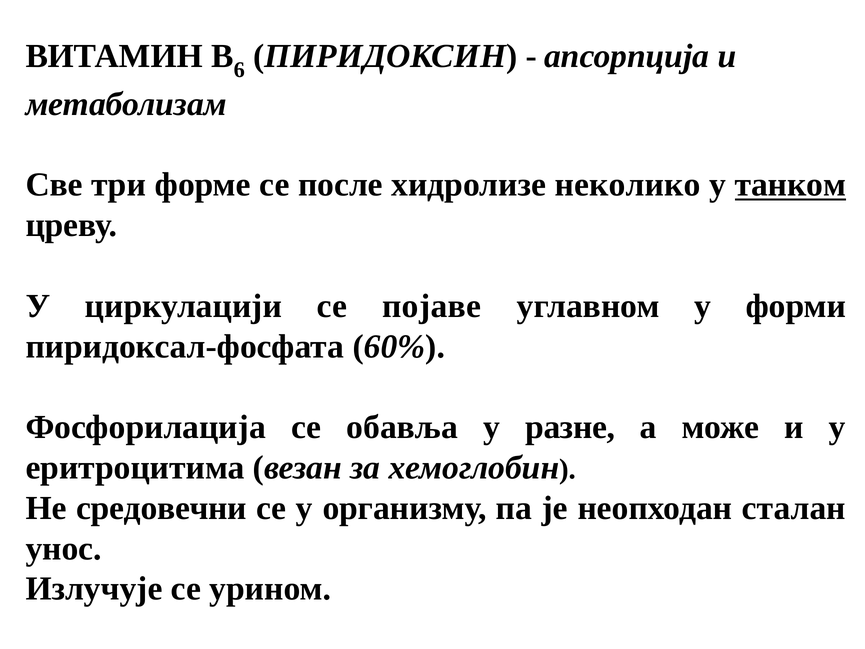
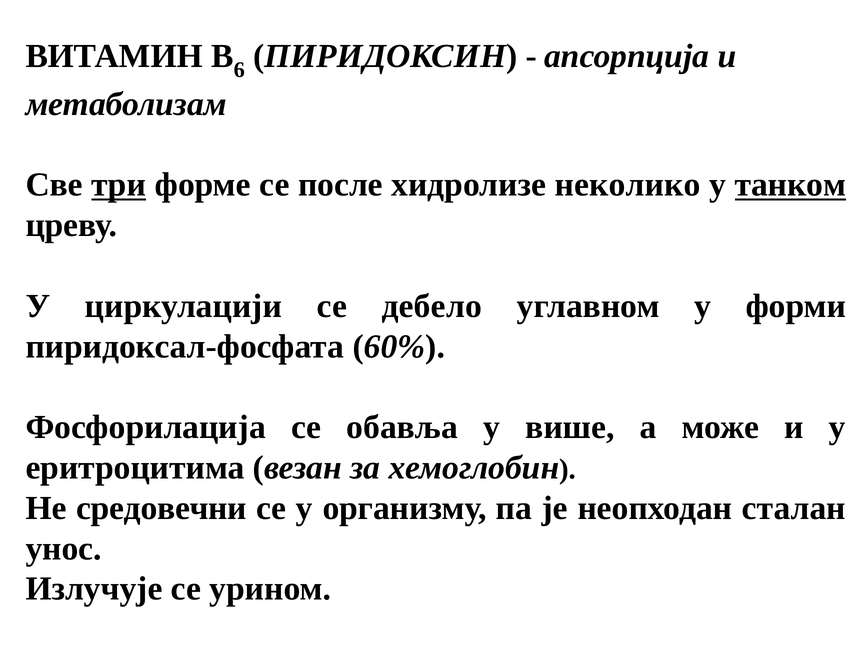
три underline: none -> present (119, 185)
појаве: појаве -> дебело (432, 306)
разне: разне -> више (570, 427)
